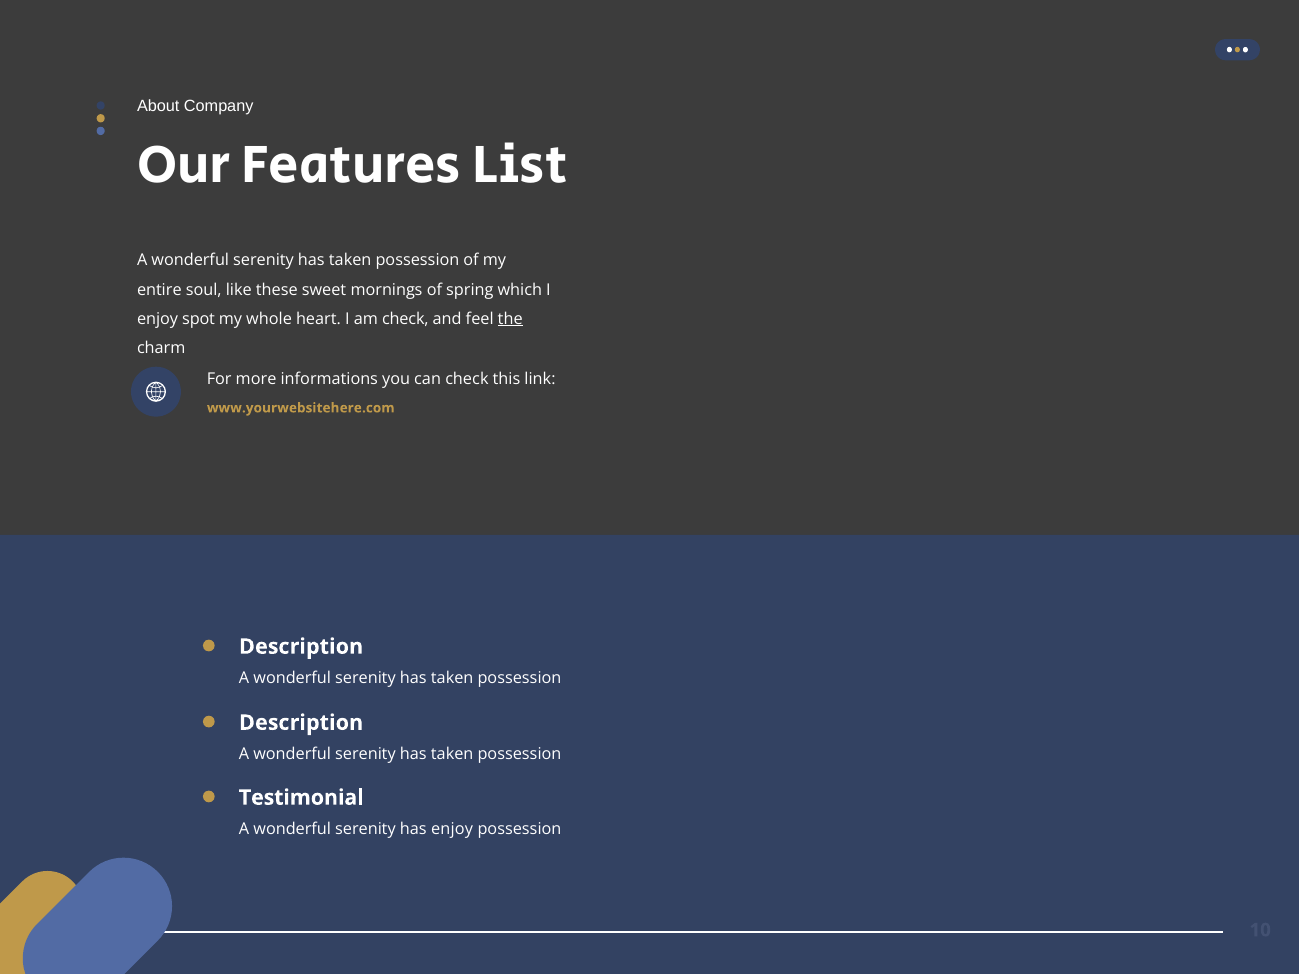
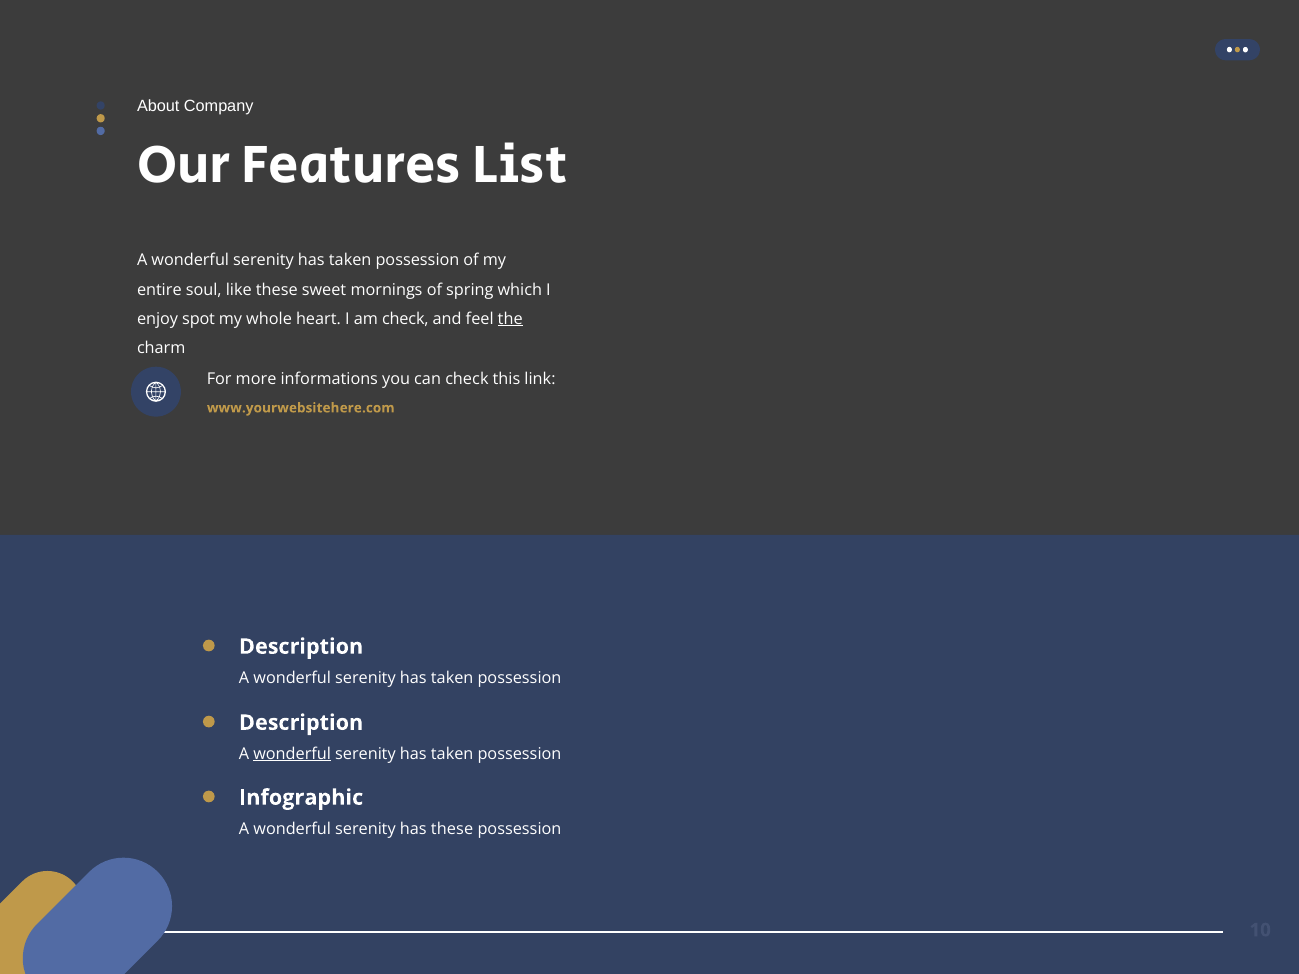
wonderful underline: none -> present (292, 754)
Testimonial: Testimonial -> Infographic (301, 798)
has enjoy: enjoy -> these (452, 829)
